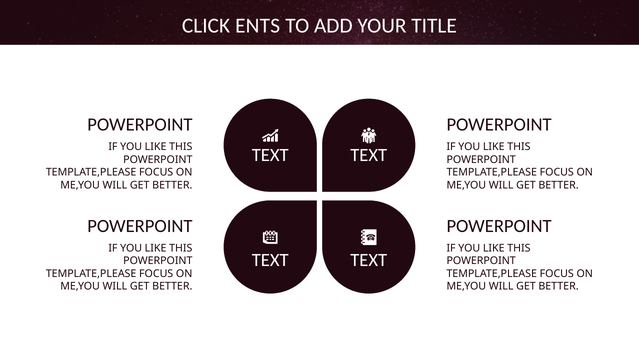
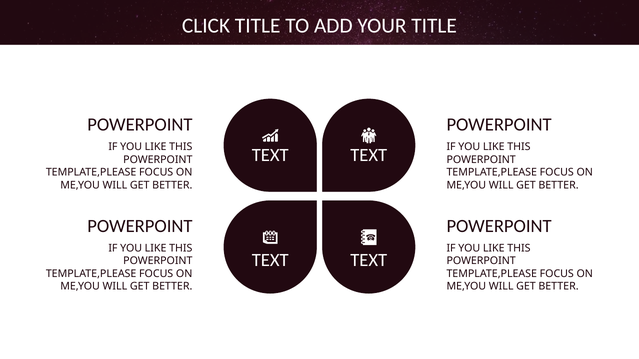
CLICK ENTS: ENTS -> TITLE (258, 26)
